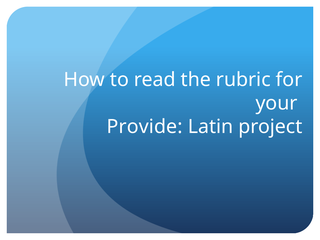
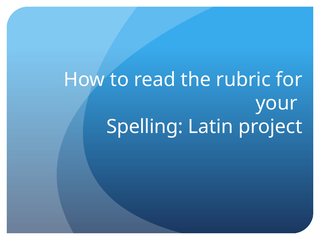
Provide: Provide -> Spelling (145, 127)
